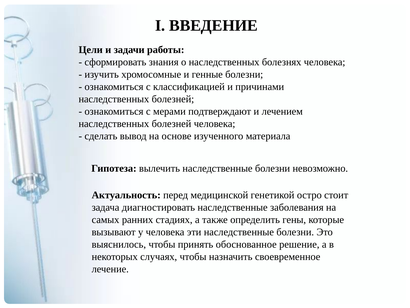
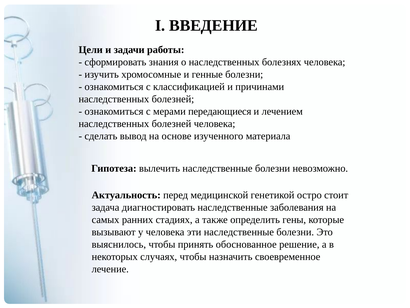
подтверждают: подтверждают -> передающиеся (220, 111)
